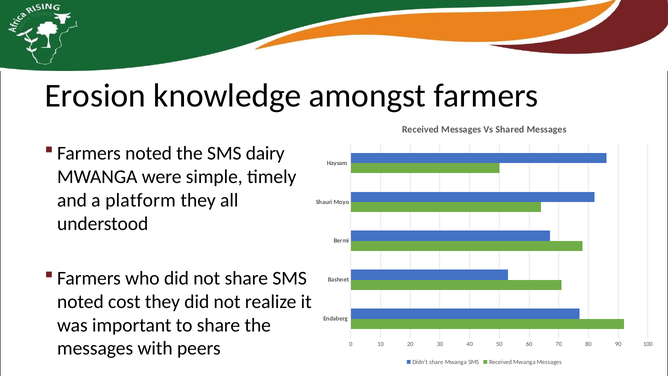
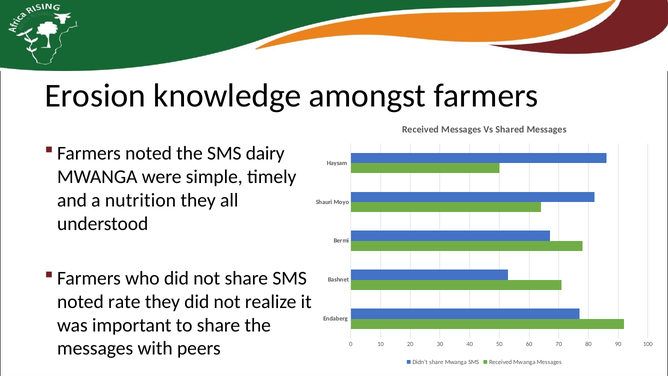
platform: platform -> nutrition (141, 200)
cost: cost -> rate (124, 301)
